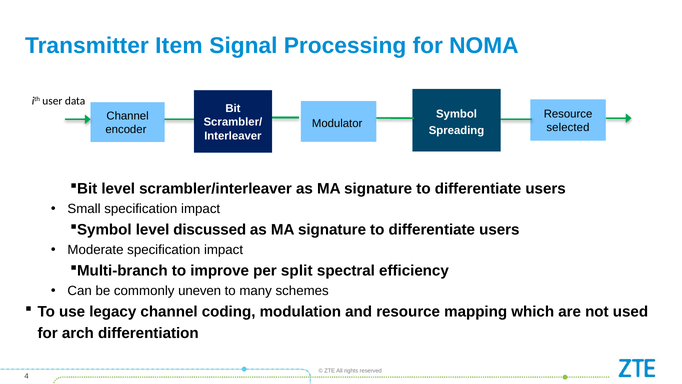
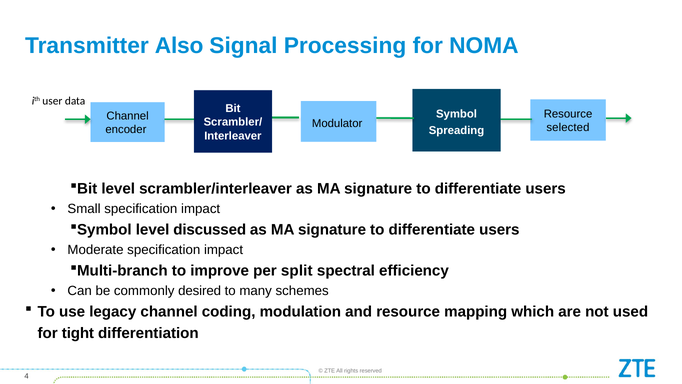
Item: Item -> Also (179, 46)
uneven: uneven -> desired (200, 291)
arch: arch -> tight (78, 333)
